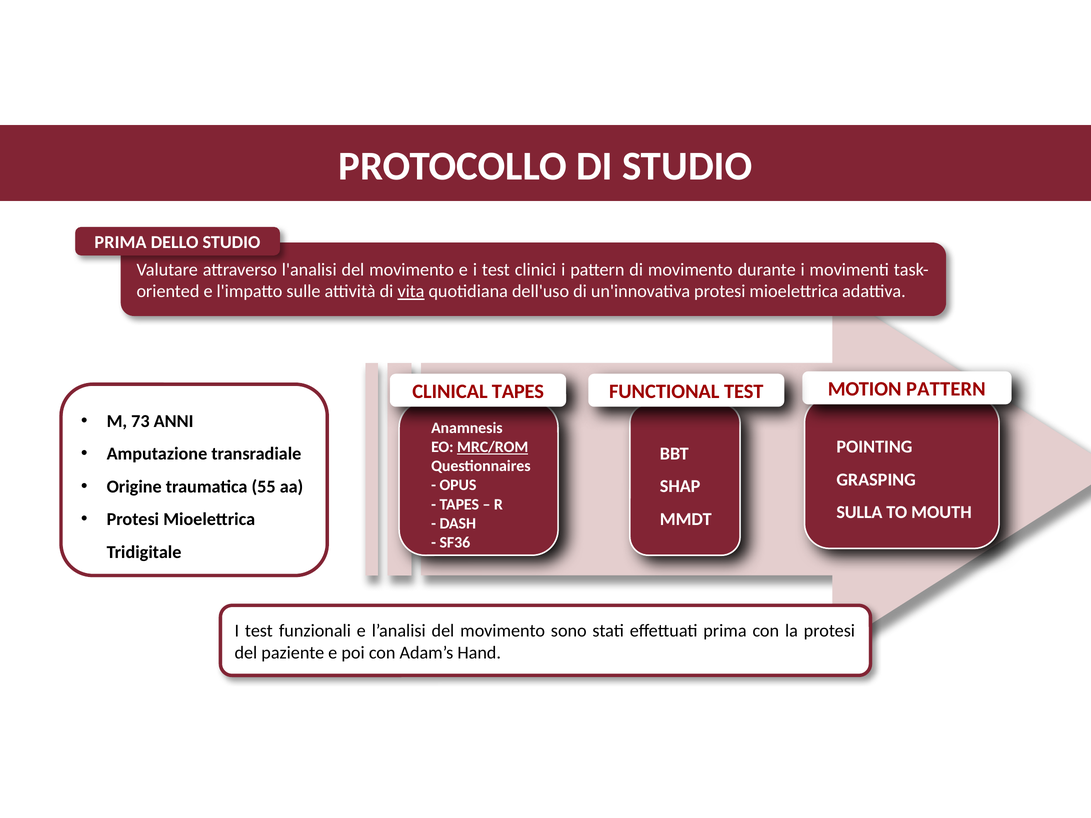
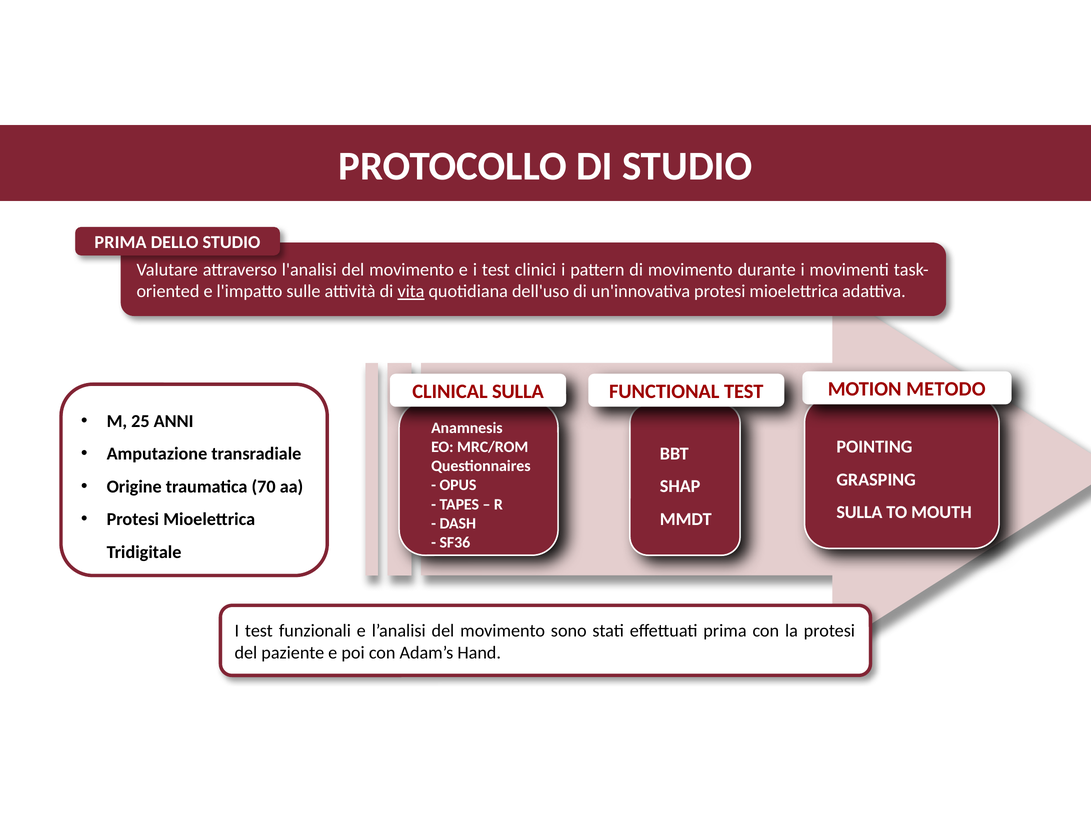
MOTION PATTERN: PATTERN -> METODO (946, 389)
CLINICAL TAPES: TAPES -> SULLA (518, 392)
73: 73 -> 25 (140, 421)
MRC/ROM underline: present -> none (493, 447)
55: 55 -> 70 (264, 487)
